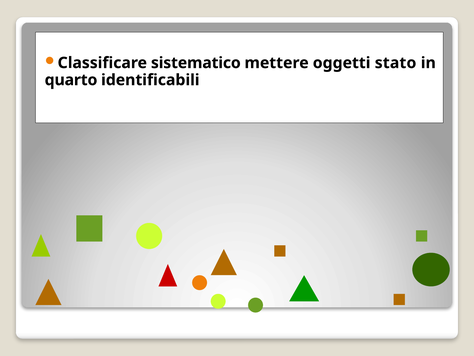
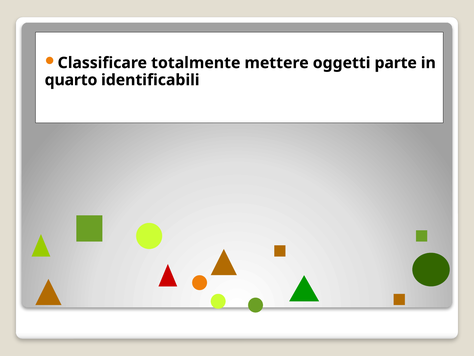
sistematico: sistematico -> totalmente (196, 63)
stato: stato -> parte (396, 63)
